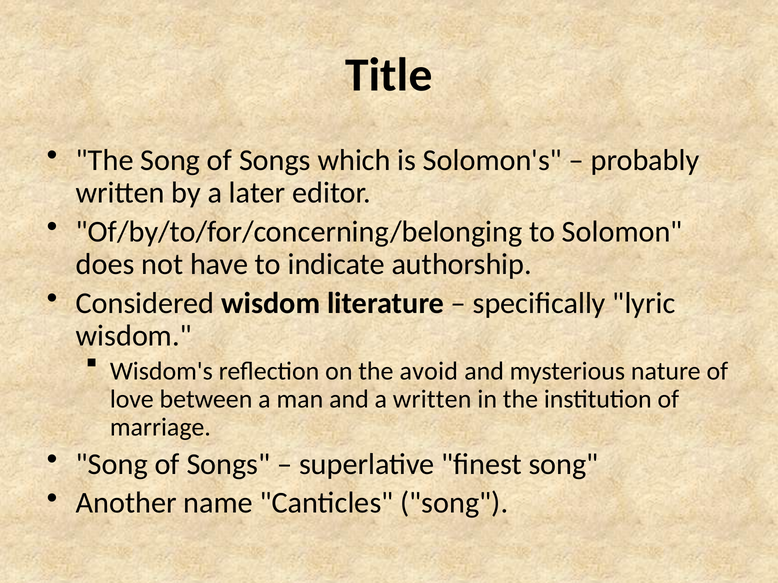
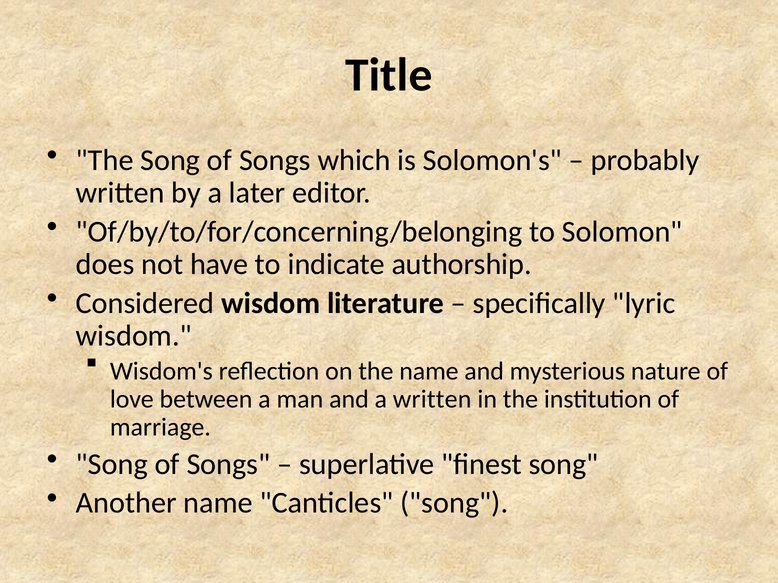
the avoid: avoid -> name (429, 371)
